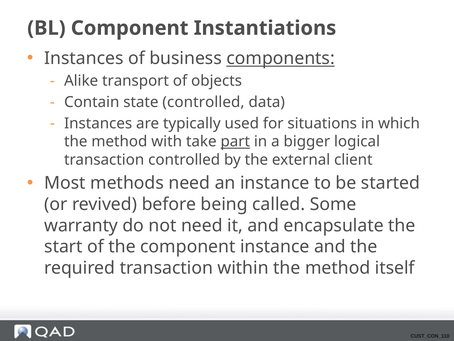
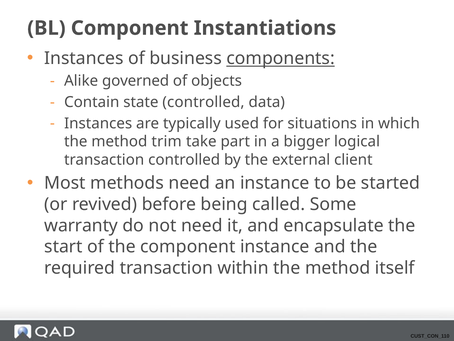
transport: transport -> governed (136, 81)
with: with -> trim (167, 141)
part underline: present -> none (235, 141)
